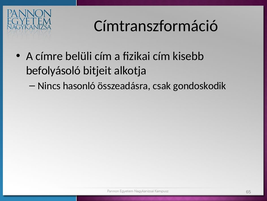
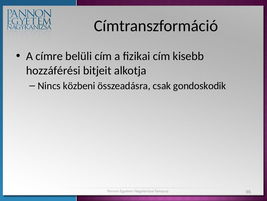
befolyásoló: befolyásoló -> hozzáférési (53, 70)
hasonló: hasonló -> közbeni (79, 86)
